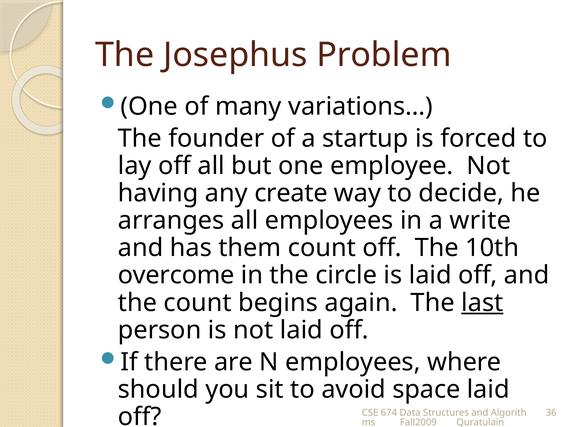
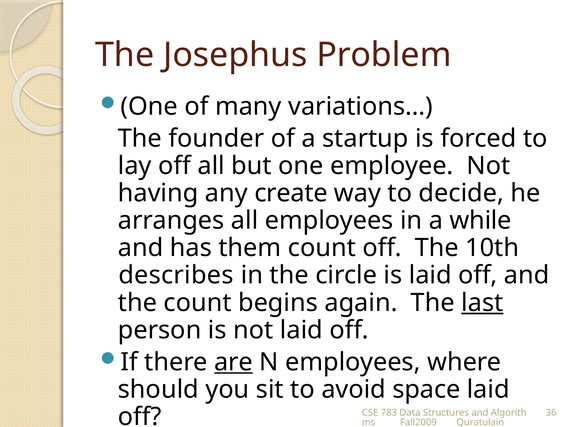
write: write -> while (481, 221)
overcome: overcome -> describes (176, 276)
are underline: none -> present (234, 363)
674: 674 -> 783 (389, 413)
